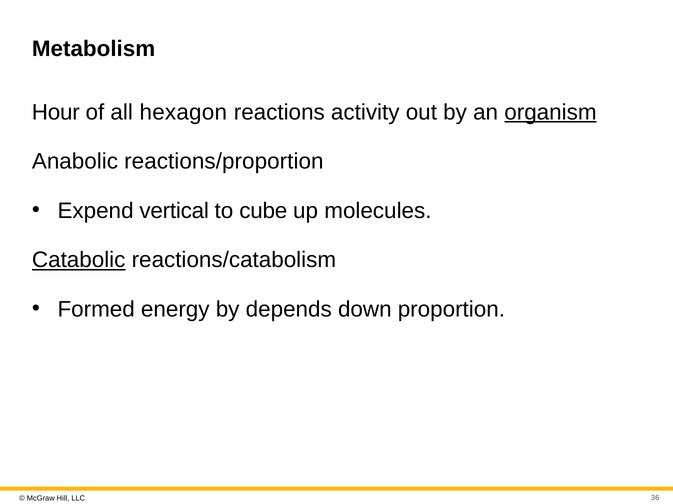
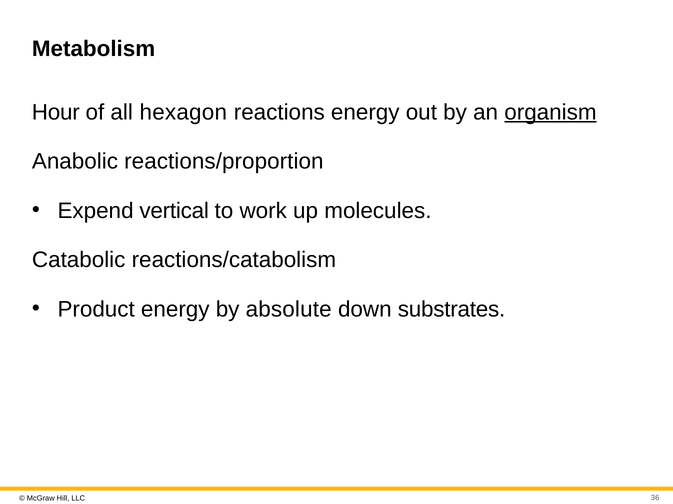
reactions activity: activity -> energy (365, 112)
cube: cube -> work (263, 211)
Catabolic underline: present -> none (79, 260)
Formed: Formed -> Product (96, 310)
depends: depends -> absolute (289, 310)
proportion: proportion -> substrates (451, 310)
